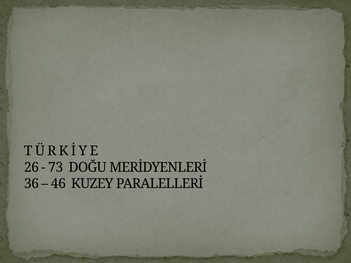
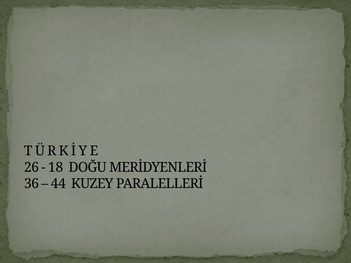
73: 73 -> 18 (56, 167)
46: 46 -> 44 (58, 184)
